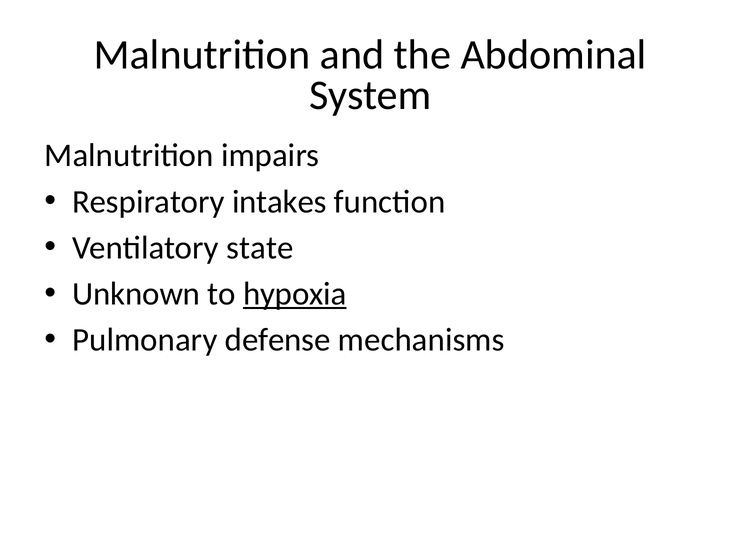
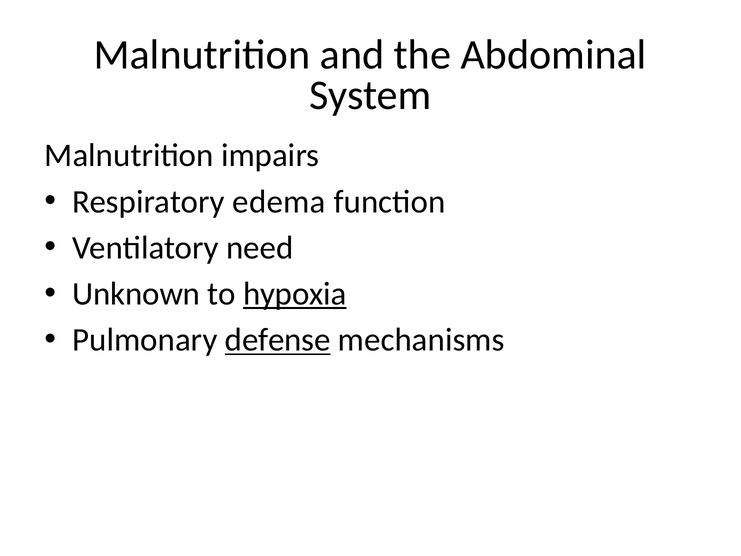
intakes: intakes -> edema (279, 202)
state: state -> need (260, 248)
defense underline: none -> present (278, 340)
